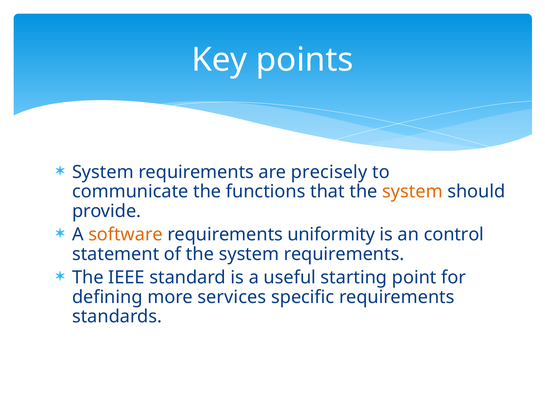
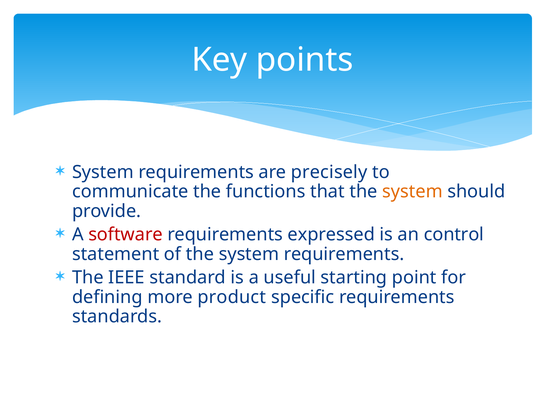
software colour: orange -> red (126, 234)
uniformity: uniformity -> expressed (331, 234)
services: services -> product (232, 297)
